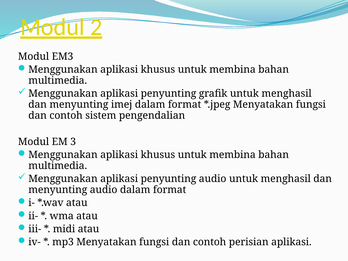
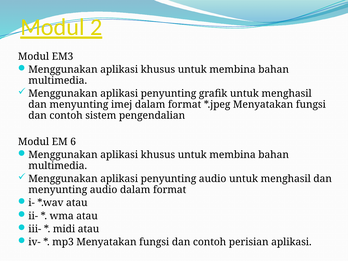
3: 3 -> 6 (73, 142)
